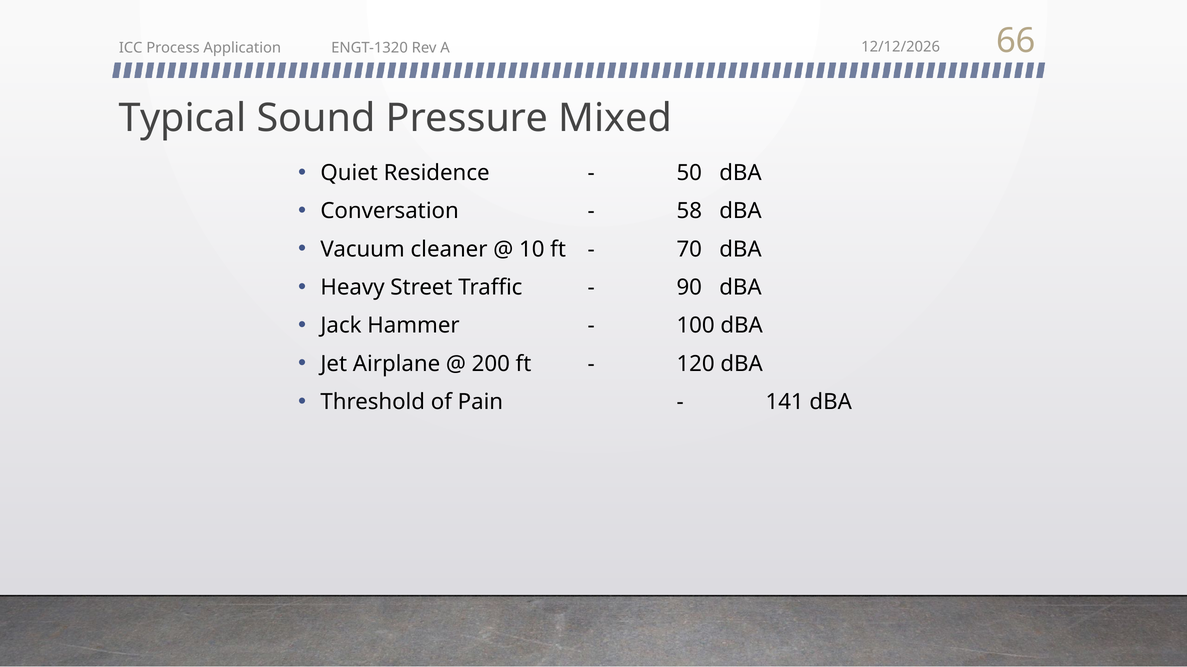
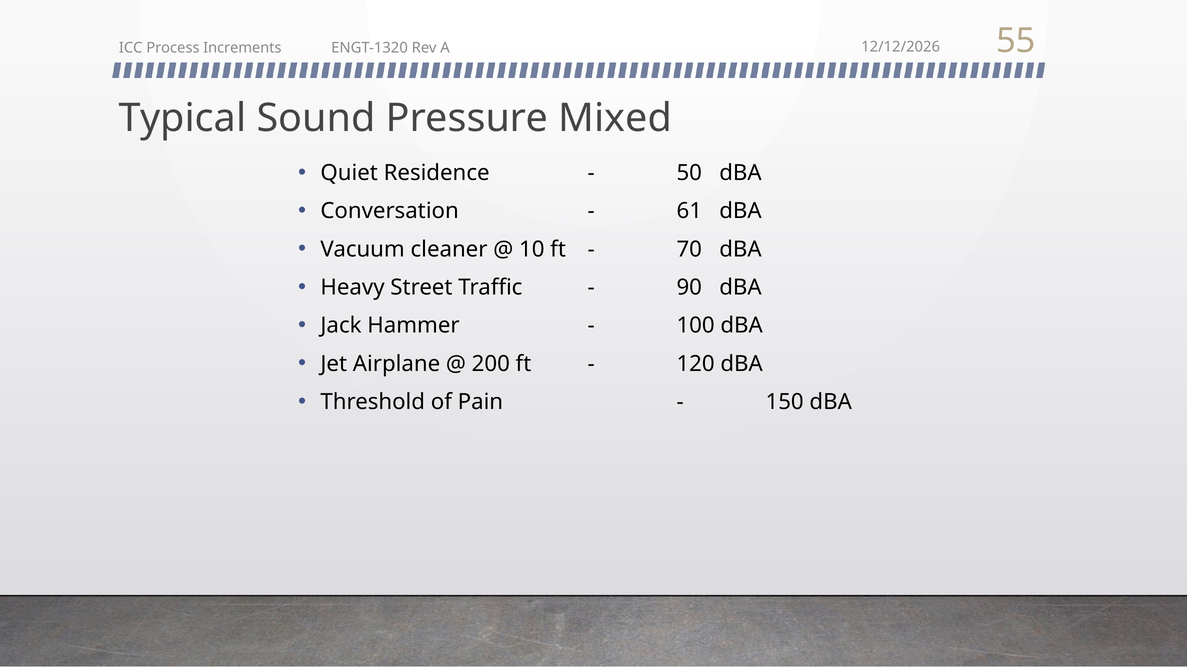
Application: Application -> Increments (242, 48)
66: 66 -> 55 (1016, 41)
58: 58 -> 61 (689, 211)
141: 141 -> 150 (785, 402)
